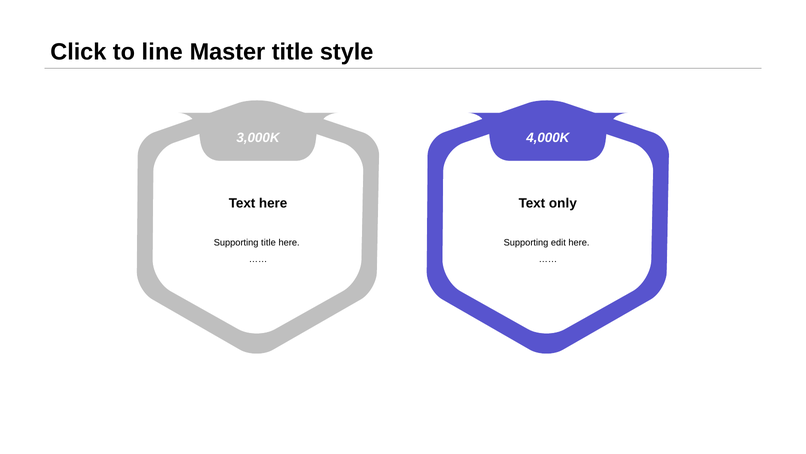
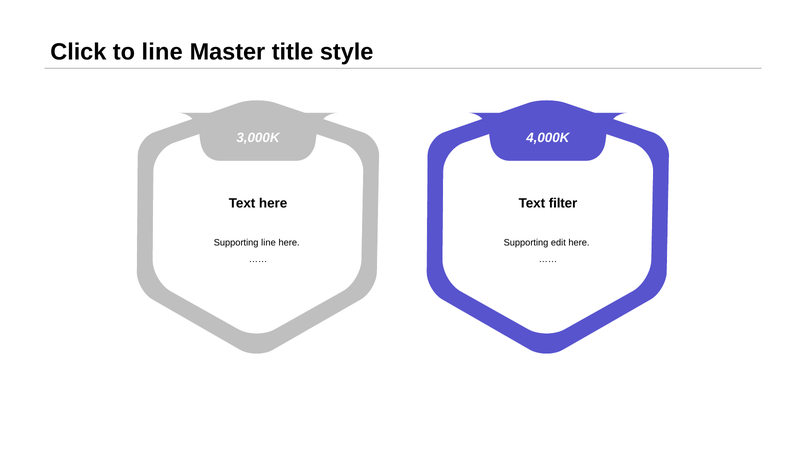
only: only -> filter (563, 203)
Supporting title: title -> line (268, 242)
